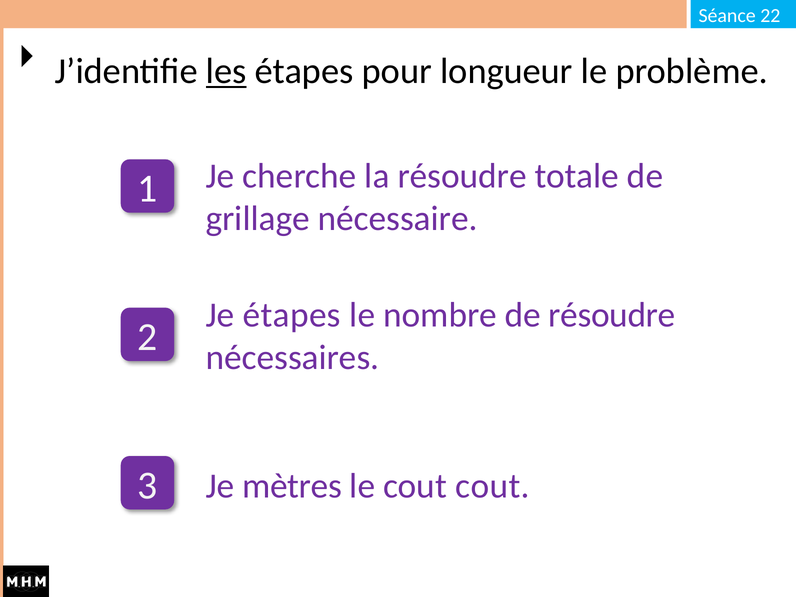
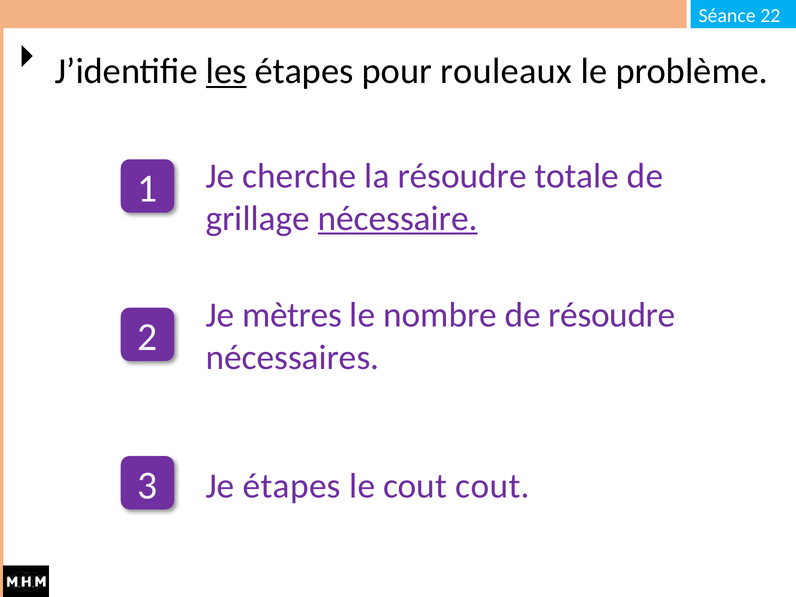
longueur: longueur -> rouleaux (506, 71)
nécessaire underline: none -> present (398, 218)
Je étapes: étapes -> mètres (292, 315)
Je mètres: mètres -> étapes (292, 486)
